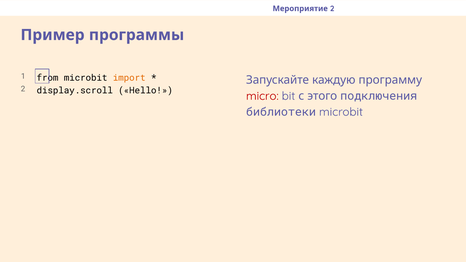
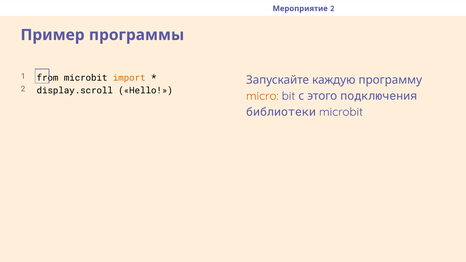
micro colour: red -> orange (262, 96)
